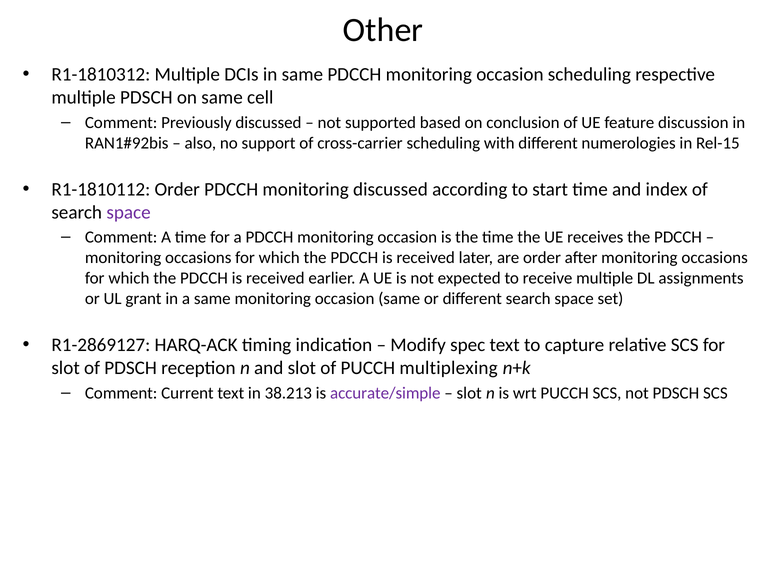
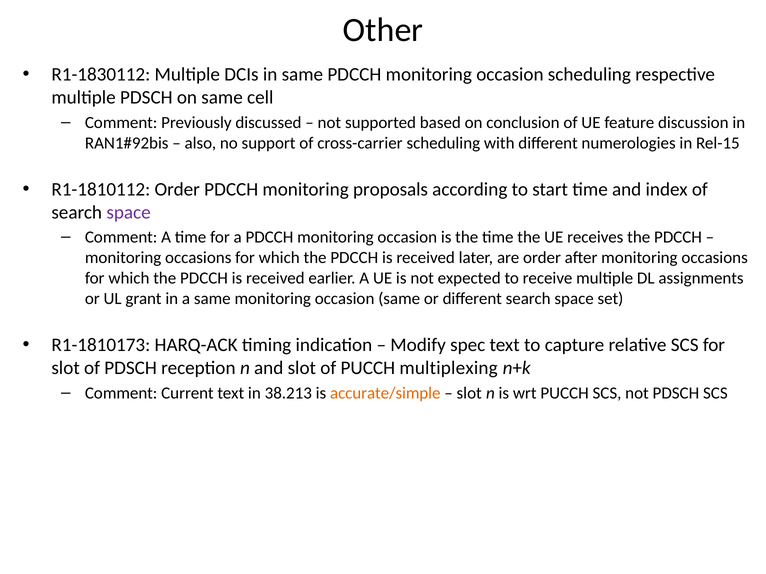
R1-1810312: R1-1810312 -> R1-1830112 (101, 75)
monitoring discussed: discussed -> proposals (391, 190)
R1-2869127: R1-2869127 -> R1-1810173 (101, 345)
accurate/simple colour: purple -> orange (385, 393)
